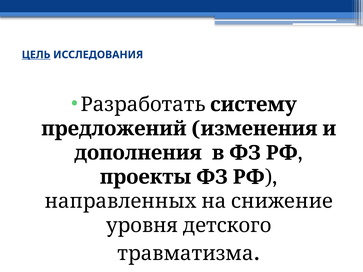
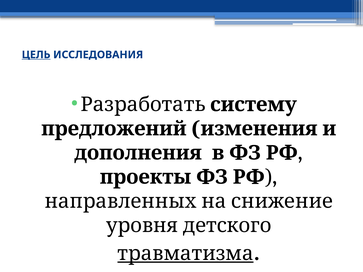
травматизма underline: none -> present (186, 254)
